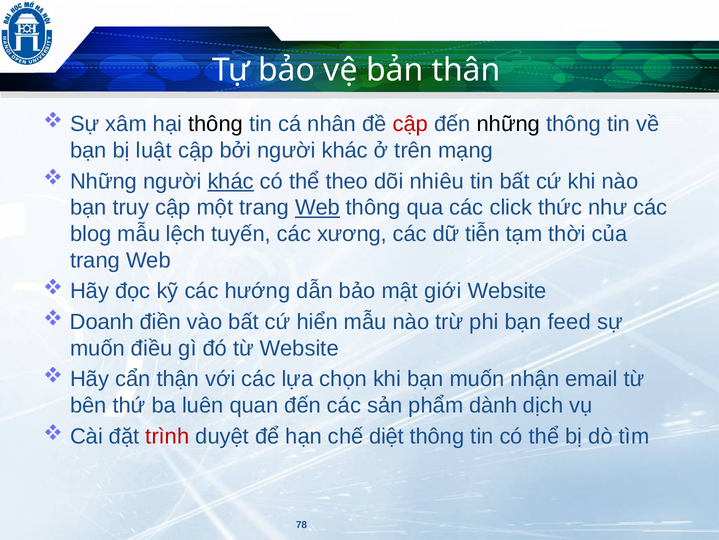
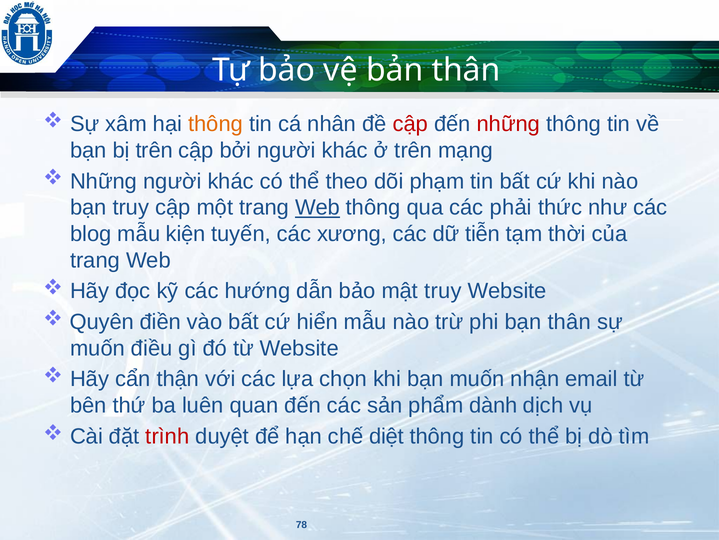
thông colour: black -> orange (216, 124)
những colour: black -> red (508, 124)
bị luật: luật -> trên (154, 150)
khác underline: present -> none (231, 181)
nhiêu: nhiêu -> phạm (437, 181)
click: click -> phải (511, 207)
lệch: lệch -> kiện (186, 234)
mật giới: giới -> truy (443, 291)
Doanh: Doanh -> Quyên (102, 322)
bạn feed: feed -> thân (569, 322)
